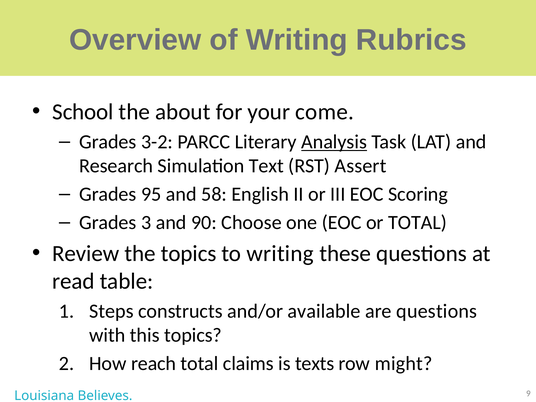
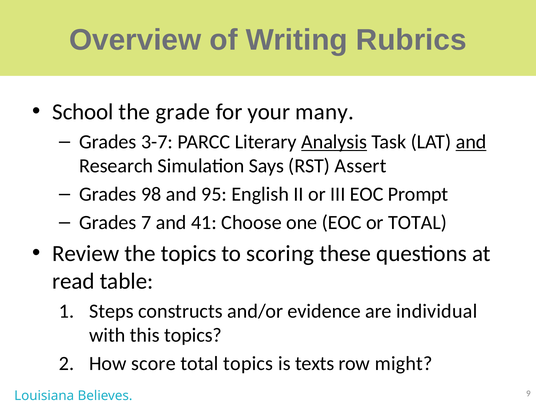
about: about -> grade (183, 112)
come: come -> many (325, 112)
3-2: 3-2 -> 3-7 (157, 142)
and underline: none -> present (471, 142)
Text: Text -> Says (266, 166)
95: 95 -> 98 (151, 194)
58: 58 -> 95 (214, 194)
Scoring: Scoring -> Prompt (418, 194)
3: 3 -> 7 (146, 223)
90: 90 -> 41 (204, 223)
to writing: writing -> scoring (280, 254)
available: available -> evidence (324, 311)
are questions: questions -> individual (437, 311)
reach: reach -> score (153, 364)
total claims: claims -> topics (248, 364)
